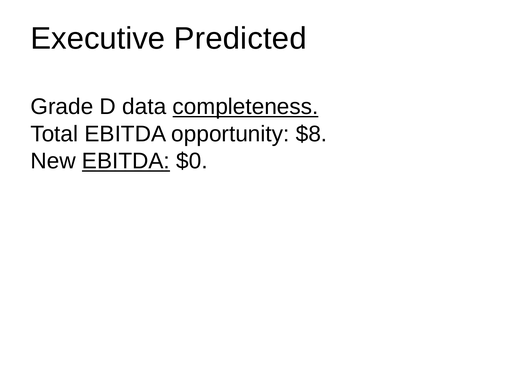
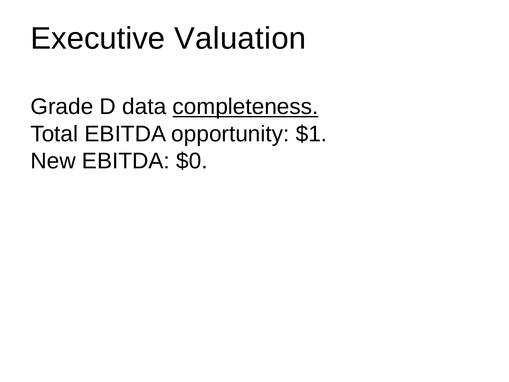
Predicted: Predicted -> Valuation (240, 39)
$8: $8 -> $1 (311, 134)
EBITDA underline: present -> none (126, 161)
